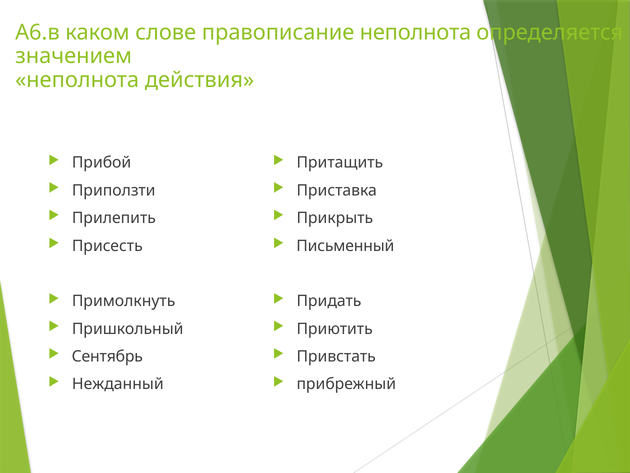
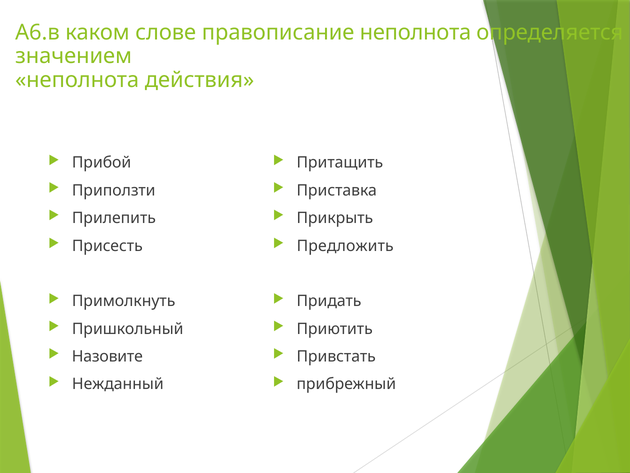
Письменный: Письменный -> Предложить (345, 246)
Сентябрь: Сентябрь -> Назовите (107, 356)
